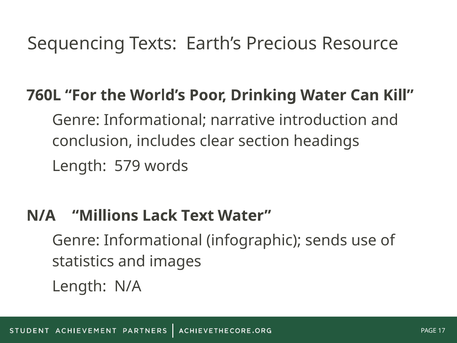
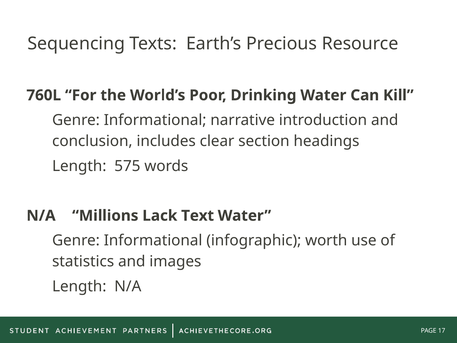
579: 579 -> 575 (127, 166)
sends: sends -> worth (326, 240)
